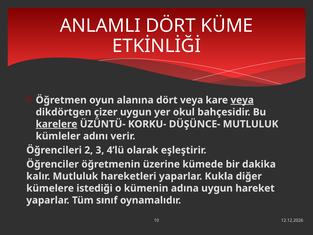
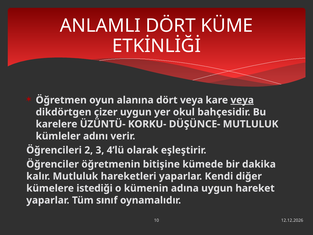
karelere underline: present -> none (57, 124)
üzerine: üzerine -> bitişine (161, 164)
Kukla: Kukla -> Kendi (219, 176)
